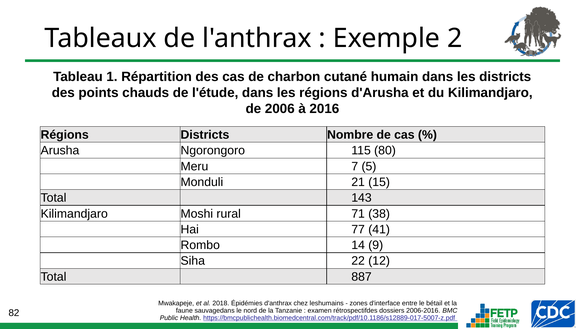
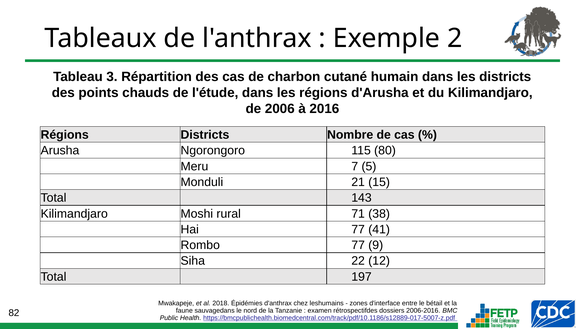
1: 1 -> 3 (112, 77)
Rombo 14: 14 -> 77 (358, 245)
887: 887 -> 197 (362, 277)
